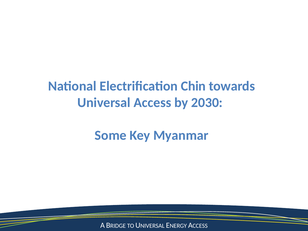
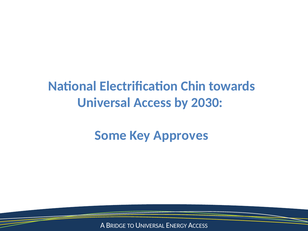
Myanmar: Myanmar -> Approves (181, 135)
